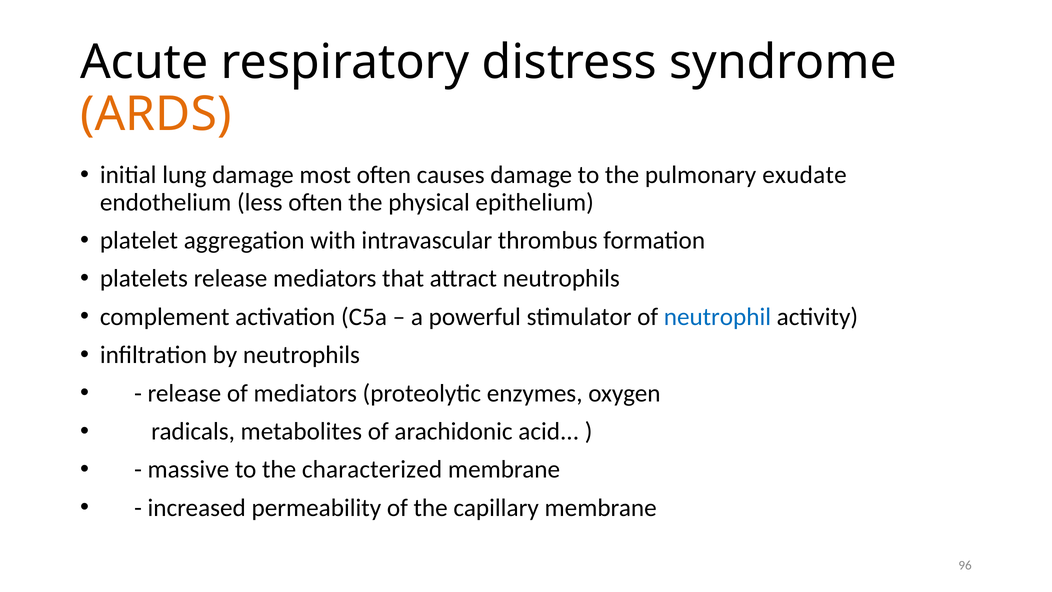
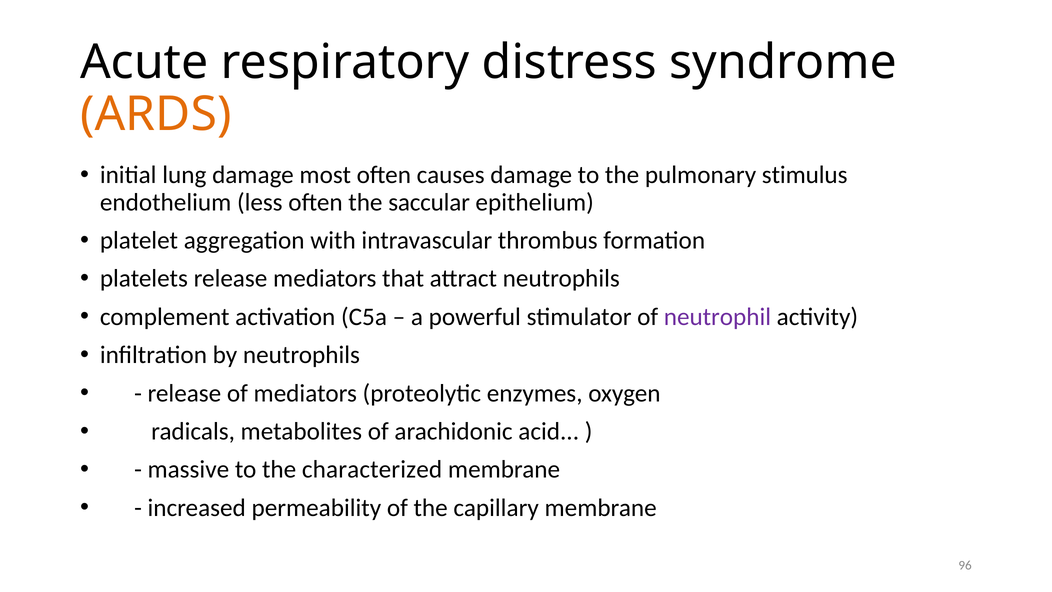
exudate: exudate -> stimulus (805, 175)
physical: physical -> saccular (429, 202)
neutrophil colour: blue -> purple (717, 317)
